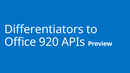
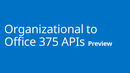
Differentiators: Differentiators -> Organizational (44, 29)
920: 920 -> 375 (49, 42)
